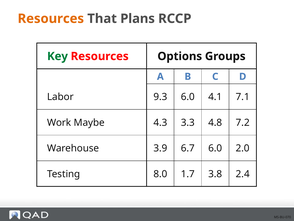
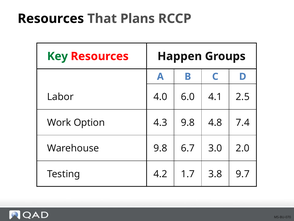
Resources colour: orange -> black (51, 19)
Options: Options -> Happen (180, 56)
9.3: 9.3 -> 4.0 (160, 97)
7.1: 7.1 -> 2.5 (243, 97)
Maybe: Maybe -> Option (89, 122)
4.3 3.3: 3.3 -> 9.8 (188, 122)
7.2: 7.2 -> 7.4 (243, 122)
Warehouse 3.9: 3.9 -> 9.8 (160, 148)
6.7 6.0: 6.0 -> 3.0 (215, 148)
8.0: 8.0 -> 4.2 (160, 174)
2.4: 2.4 -> 9.7 (243, 174)
